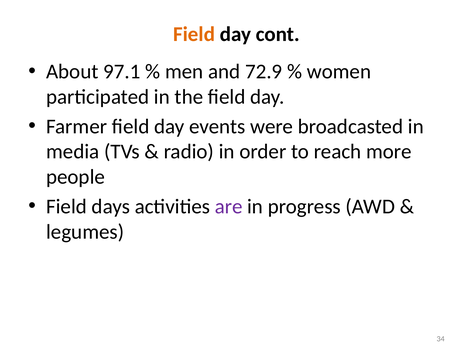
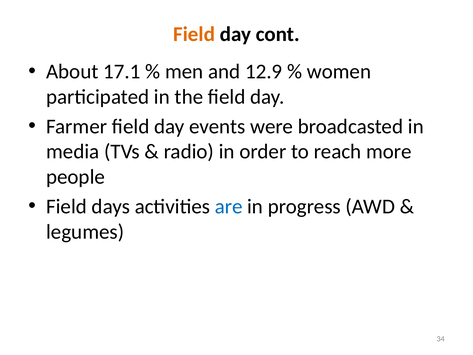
97.1: 97.1 -> 17.1 (122, 72)
72.9: 72.9 -> 12.9 (264, 72)
are colour: purple -> blue (229, 206)
